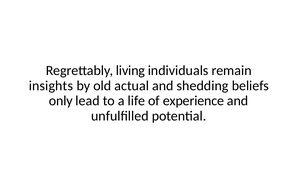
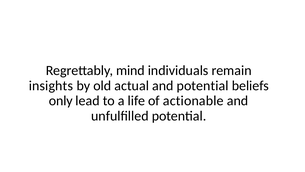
living: living -> mind (130, 70)
and shedding: shedding -> potential (203, 85)
experience: experience -> actionable (193, 101)
